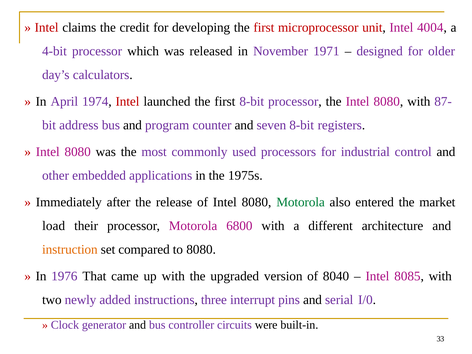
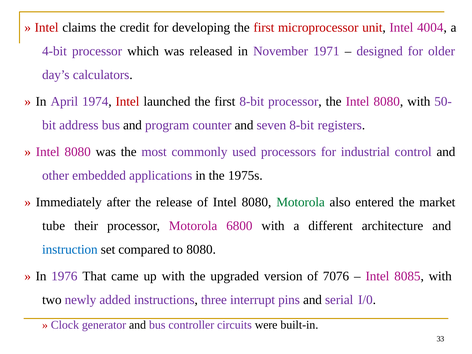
87-: 87- -> 50- (443, 102)
load: load -> tube (54, 226)
instruction colour: orange -> blue (70, 250)
8040: 8040 -> 7076 (336, 276)
